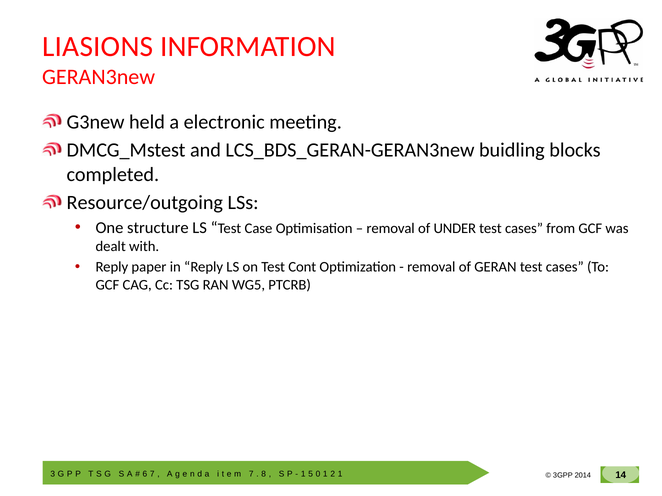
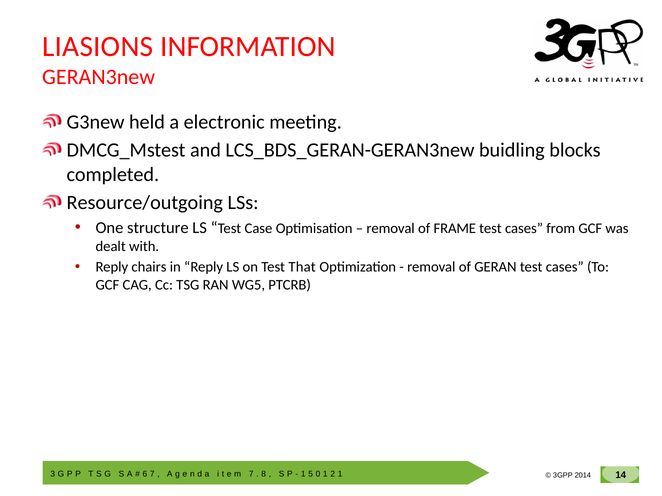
UNDER: UNDER -> FRAME (455, 229)
paper: paper -> chairs (149, 267)
Cont: Cont -> That (302, 267)
